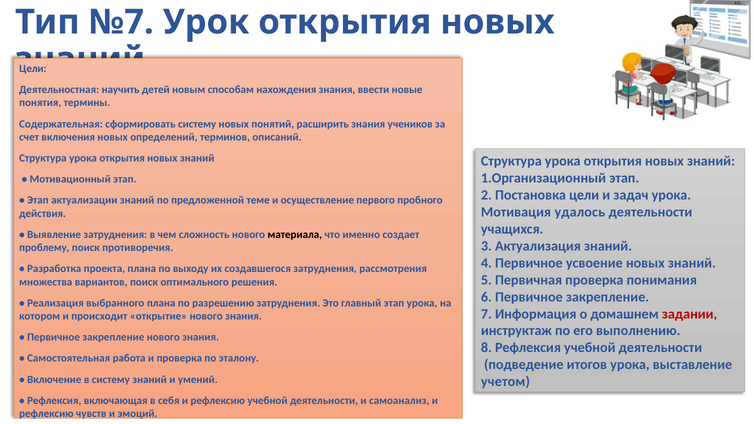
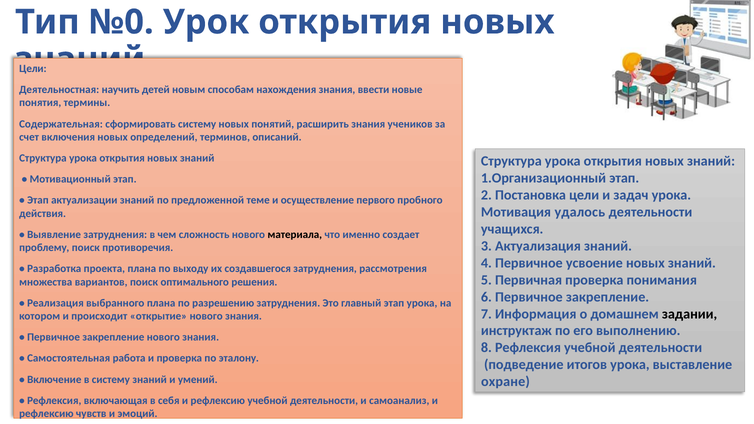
№7: №7 -> №0 (121, 22)
задании colour: red -> black (690, 314)
учетом: учетом -> охране (505, 382)
